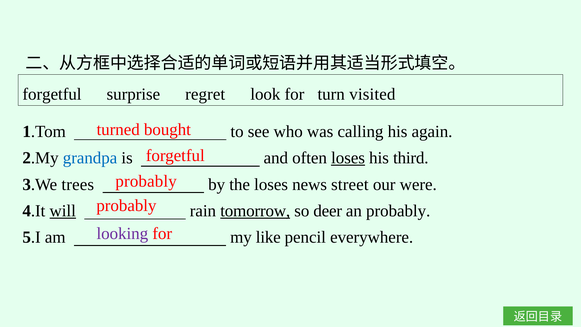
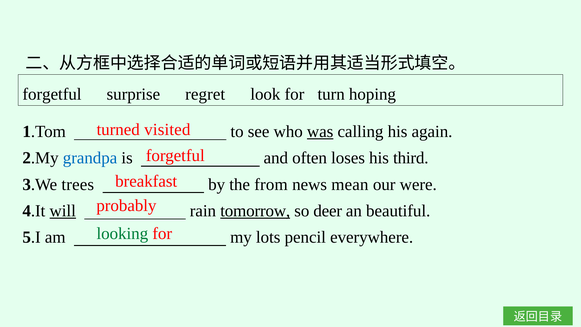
visited: visited -> hoping (372, 94)
bought: bought -> visited (167, 129)
was underline: none -> present (320, 131)
loses underline: present -> none (348, 158)
probably: probably -> breakfast (146, 181)
the loses: loses -> from (271, 184)
street: street -> mean (350, 184)
an probably: probably -> beautiful (398, 211)
looking colour: purple -> green (122, 234)
like: like -> lots (268, 237)
